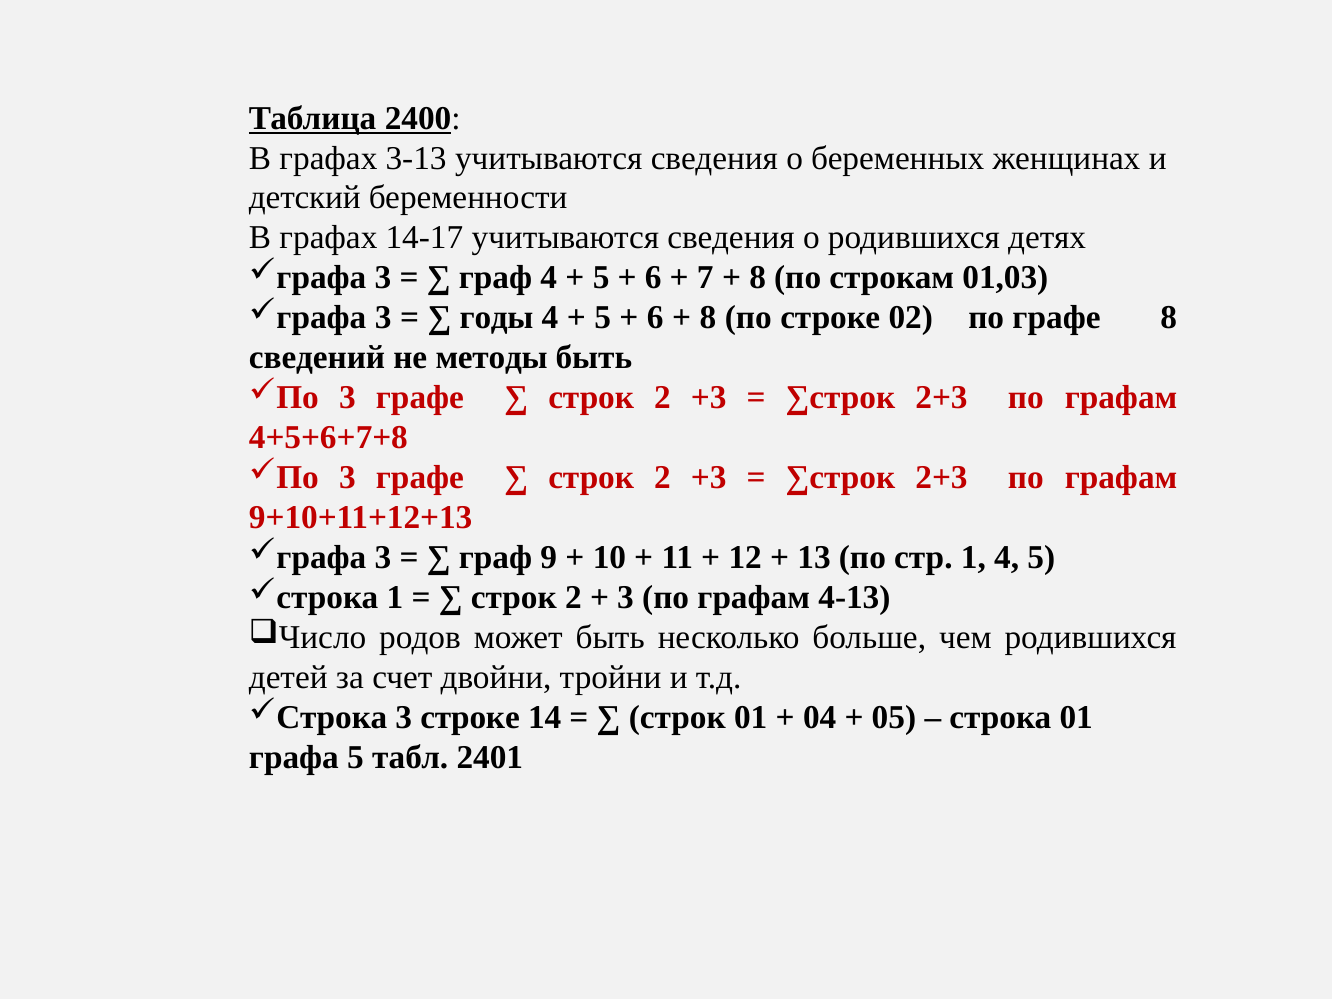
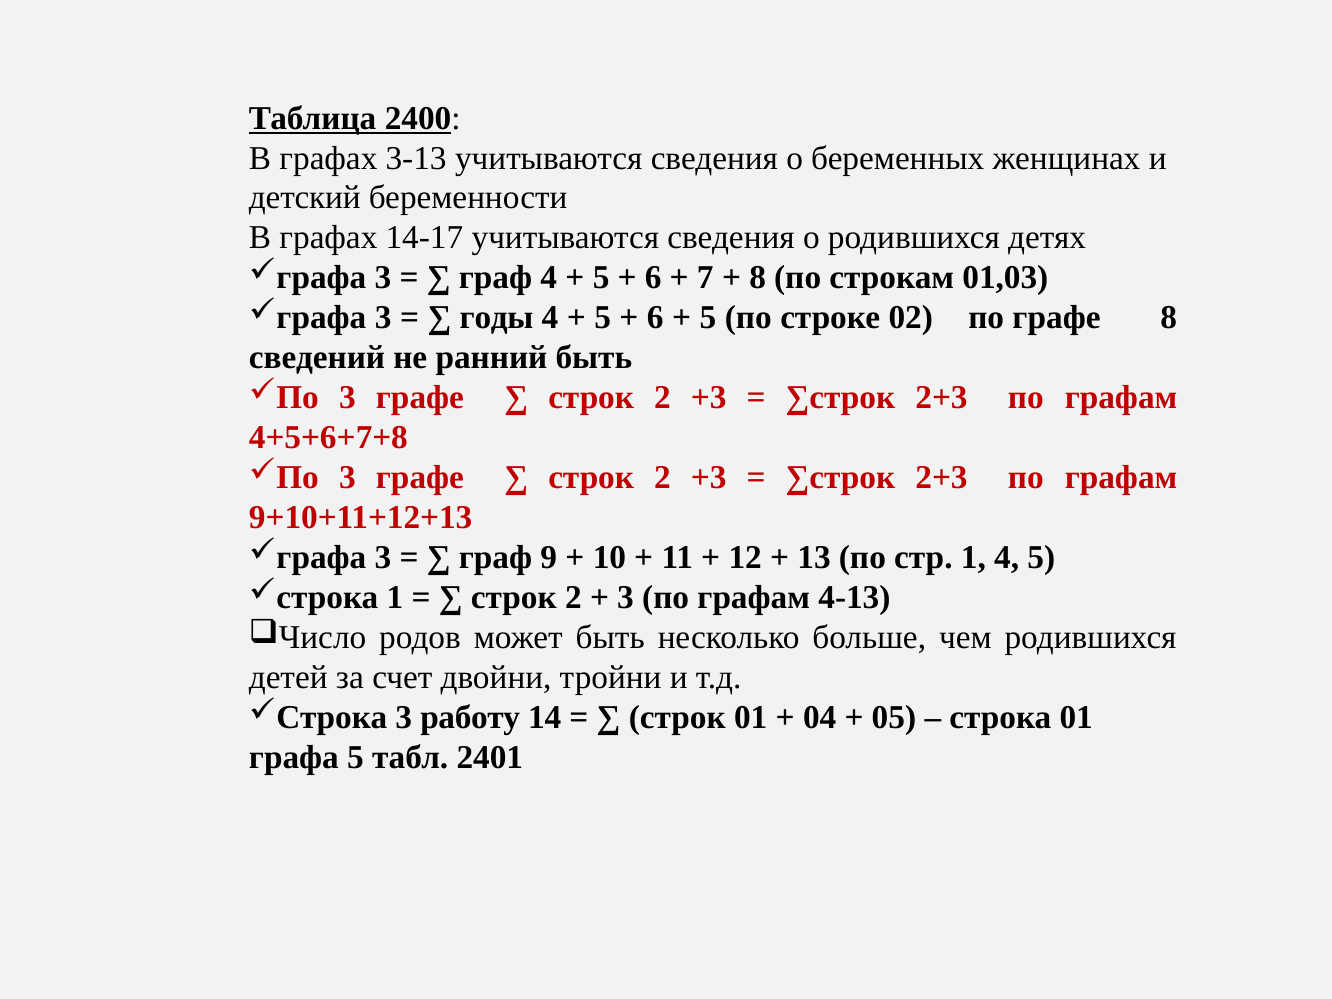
8: 8 -> 5 (708, 318)
методы: методы -> ранний (491, 358)
3 строке: строке -> работу (470, 717)
